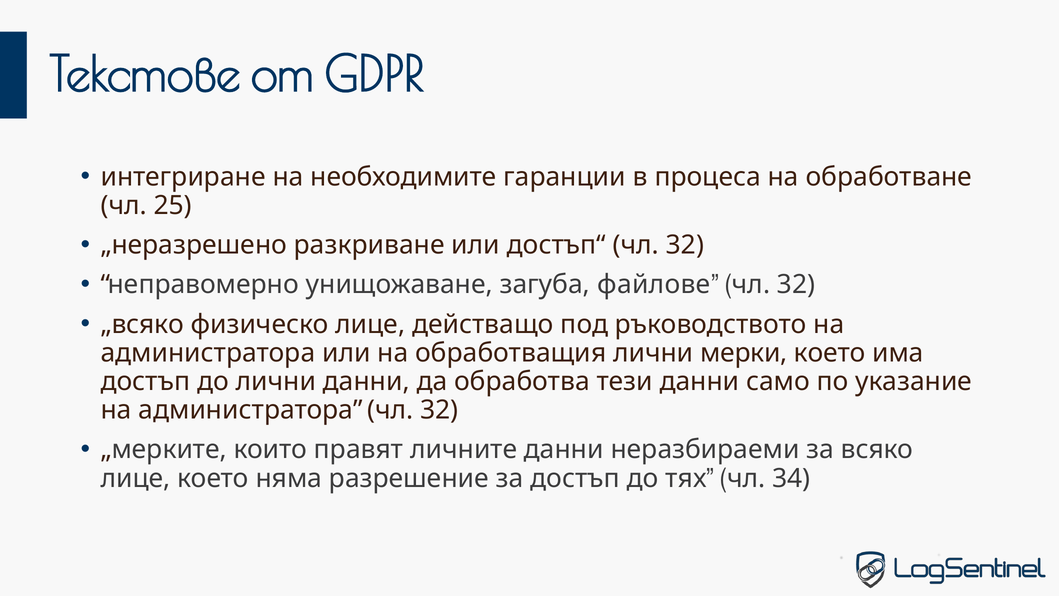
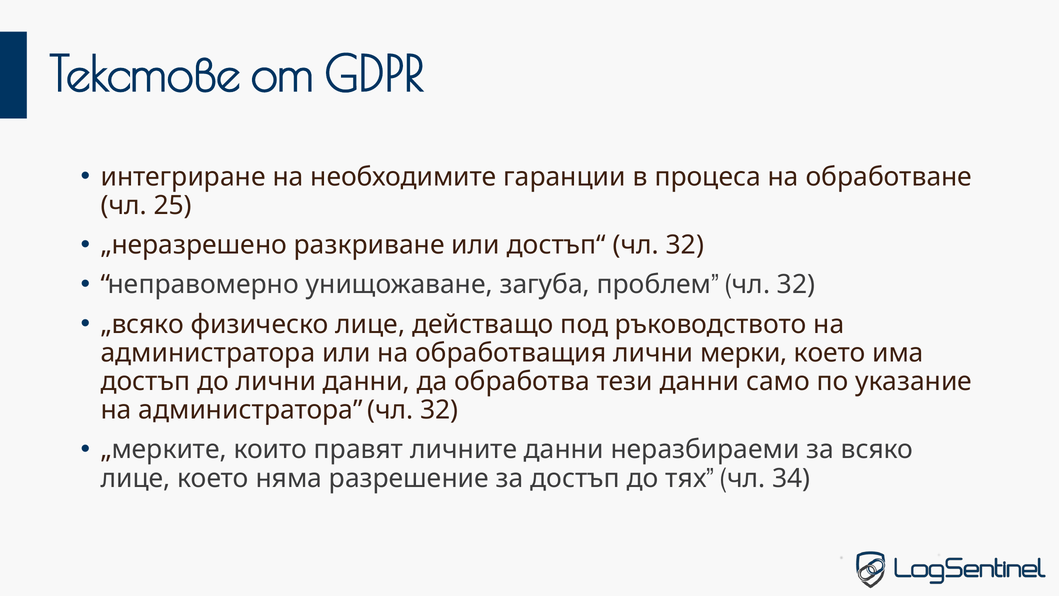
файлове: файлове -> проблем (654, 285)
